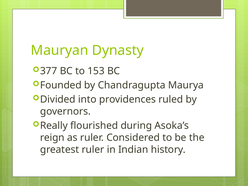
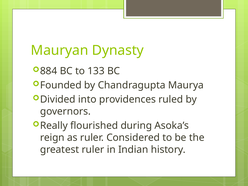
377: 377 -> 884 (49, 71)
153: 153 -> 133 (96, 71)
